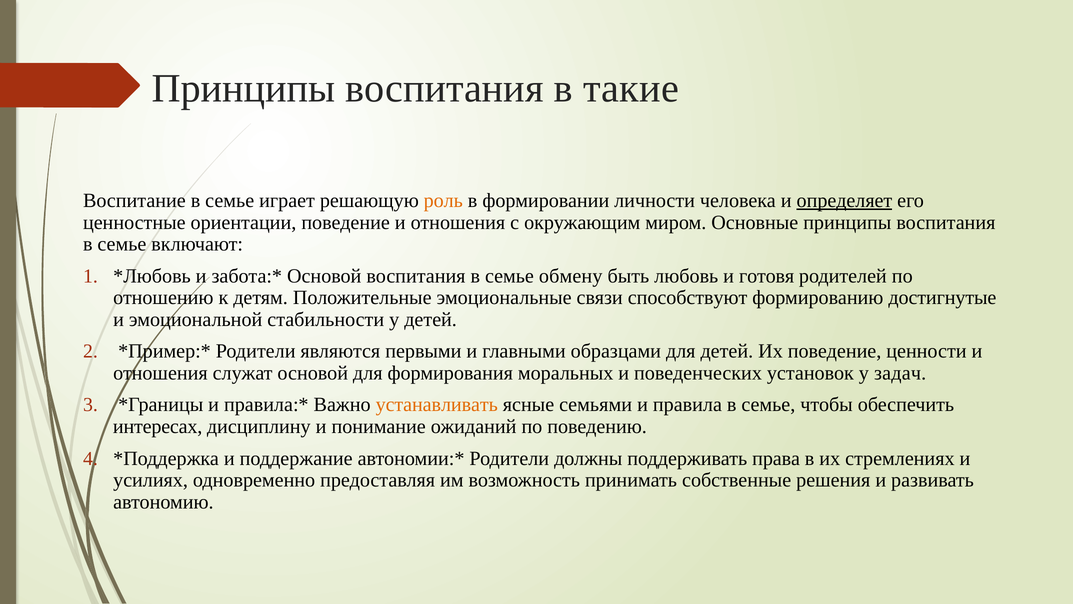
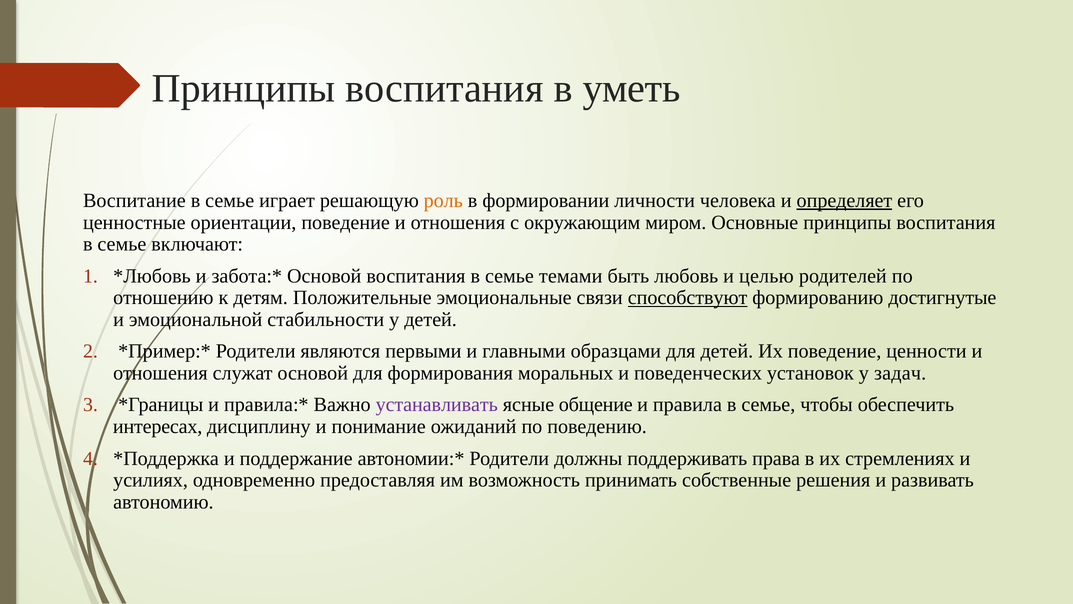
такие: такие -> уметь (632, 88)
обмену: обмену -> темами (571, 276)
готовя: готовя -> целью (766, 276)
способствуют underline: none -> present (688, 298)
устанавливать colour: orange -> purple (437, 405)
семьями: семьями -> общение (596, 405)
